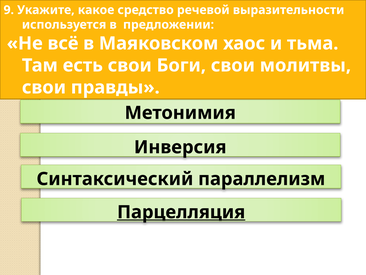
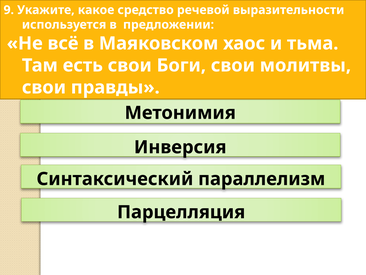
Парцелляция underline: present -> none (181, 212)
